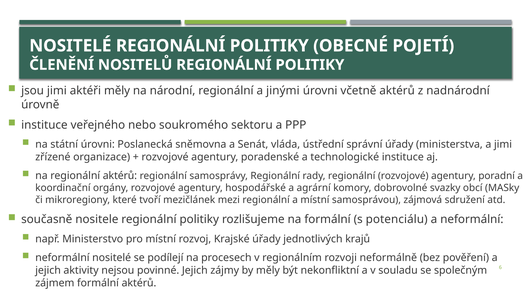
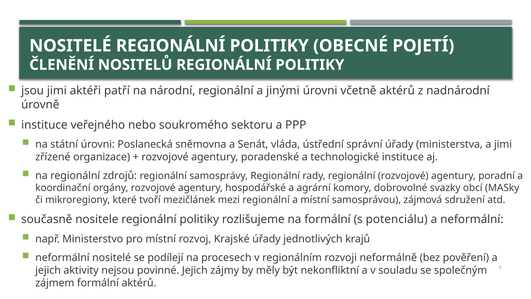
aktéři měly: měly -> patří (117, 90)
regionální aktérů: aktérů -> zdrojů (120, 176)
